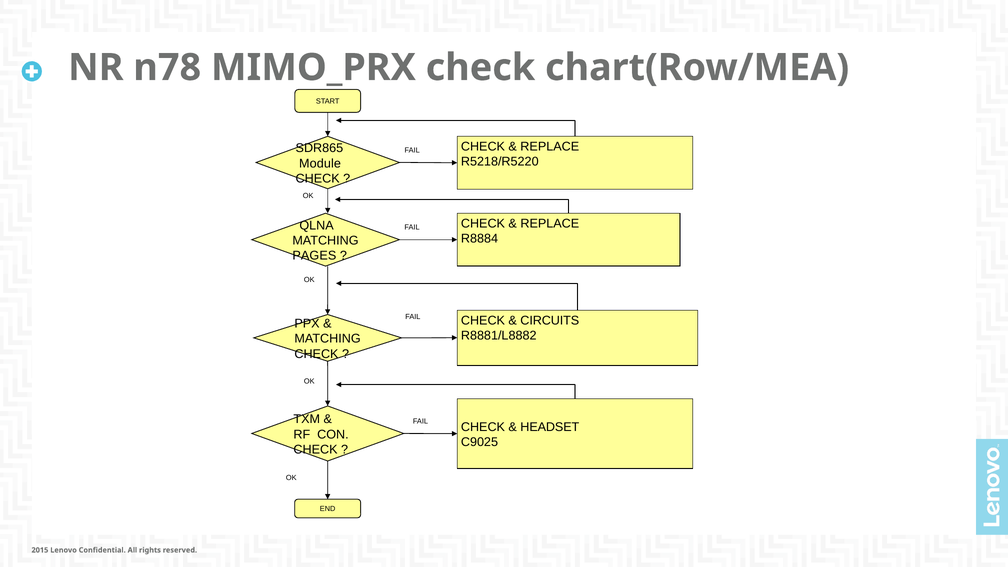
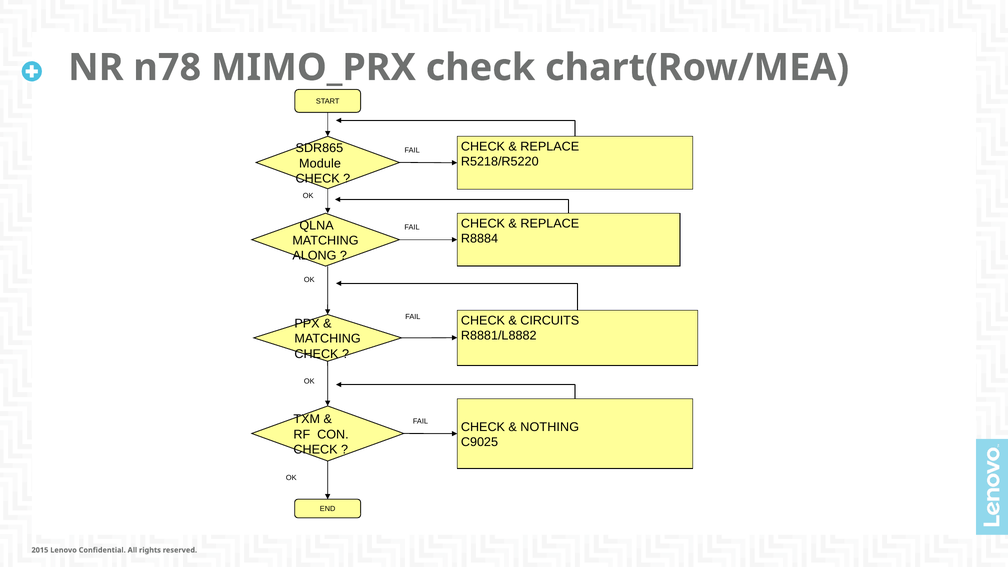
PAGES: PAGES -> ALONG (314, 256)
HEADSET: HEADSET -> NOTHING (550, 427)
